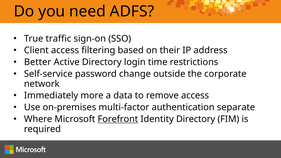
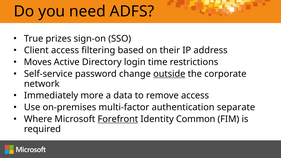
traffic: traffic -> prizes (58, 39)
Better: Better -> Moves (38, 62)
outside underline: none -> present (169, 74)
Identity Directory: Directory -> Common (196, 119)
